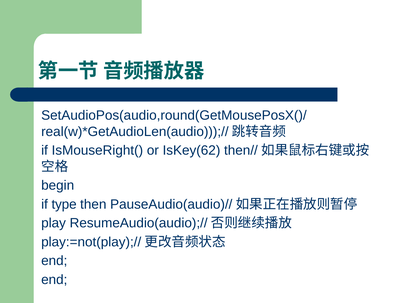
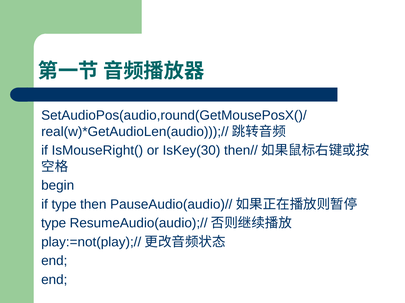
IsKey(62: IsKey(62 -> IsKey(30 (191, 151)
play: play -> type (54, 224)
